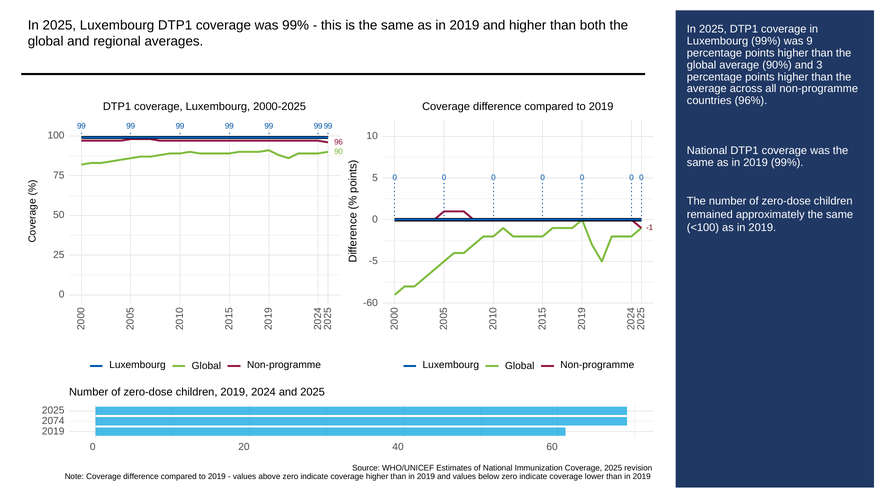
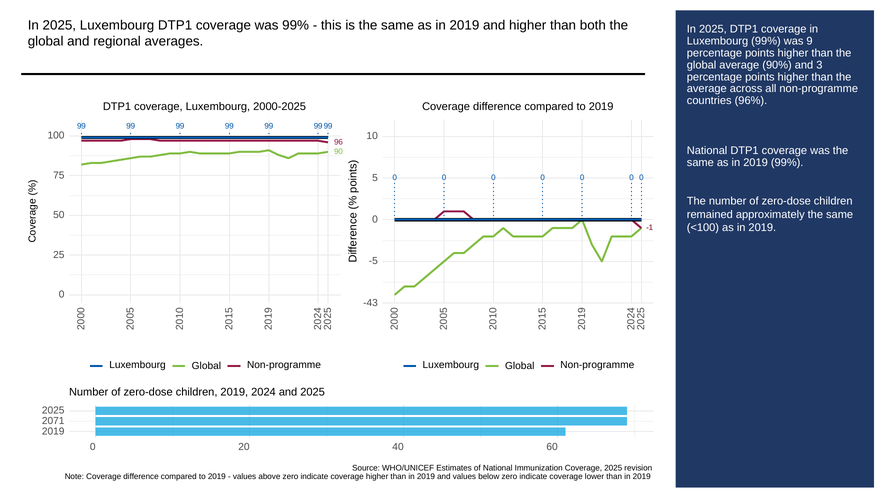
-60: -60 -> -43 (370, 303)
2074: 2074 -> 2071 (53, 421)
